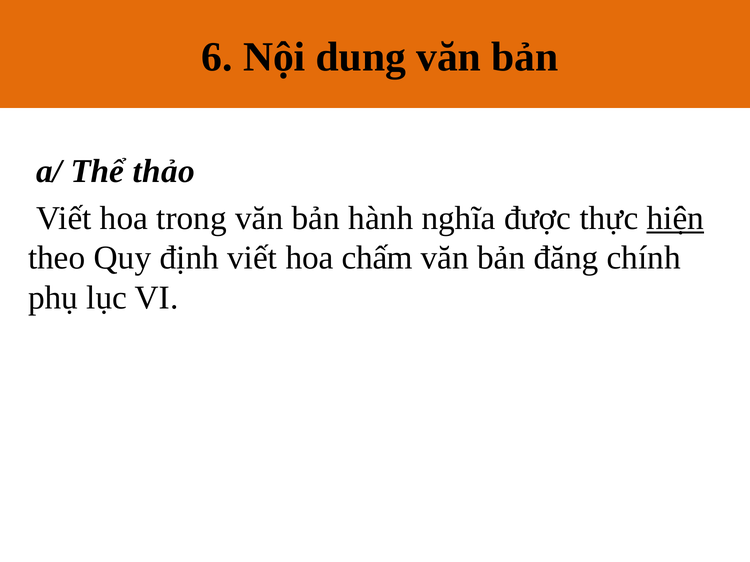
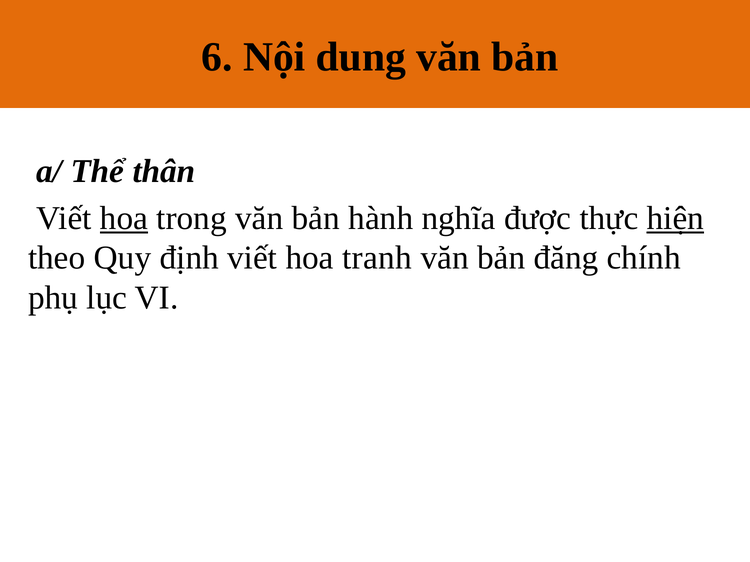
thảo: thảo -> thân (164, 172)
hoa underline: none -> present (124, 218)
chấm: chấm -> tranh (377, 258)
